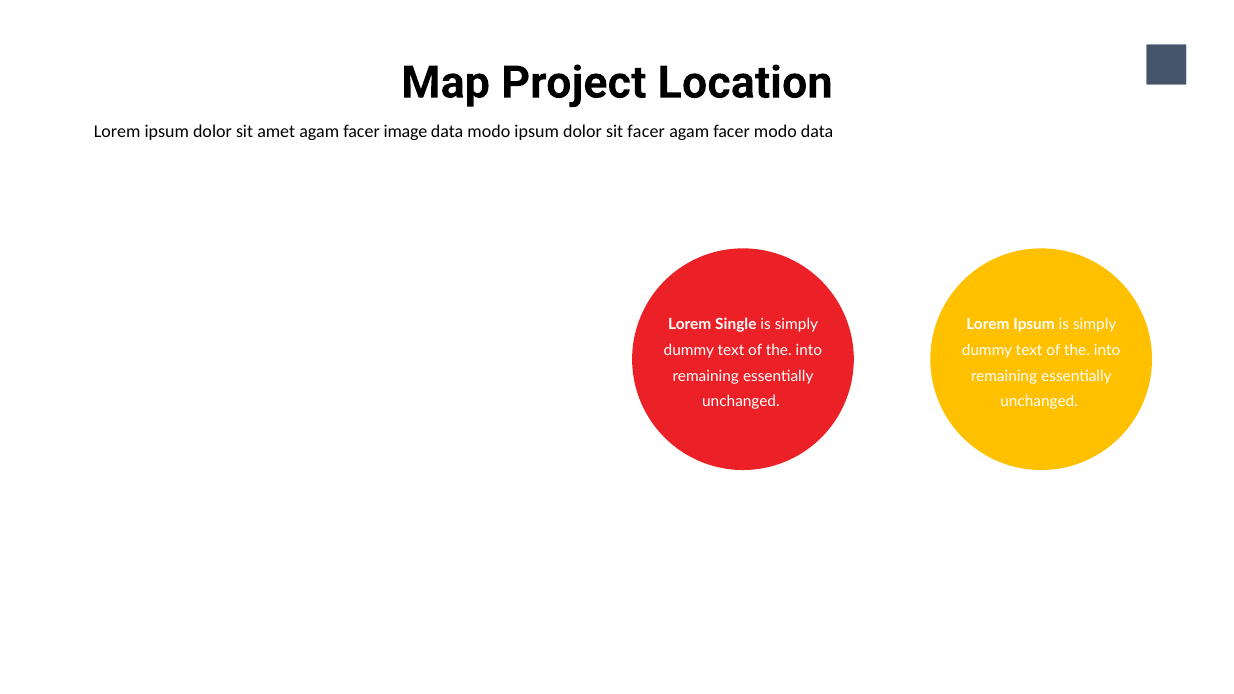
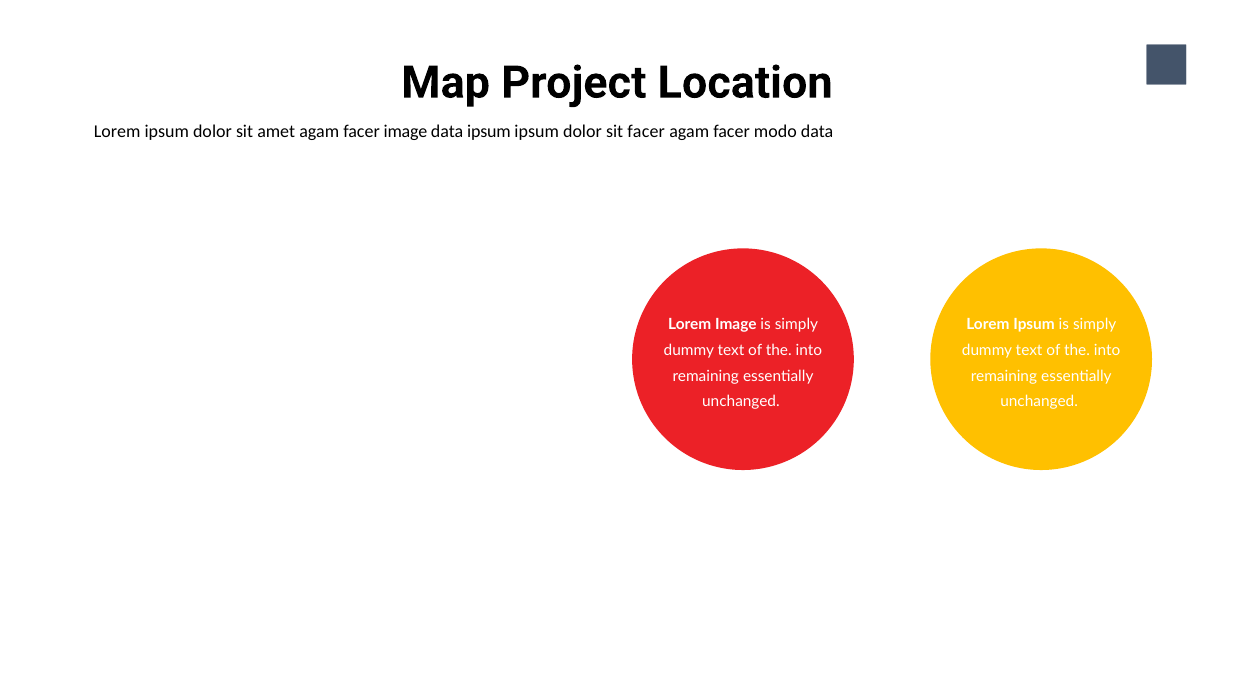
data modo: modo -> ipsum (489, 131)
Lorem Single: Single -> Image (736, 325)
